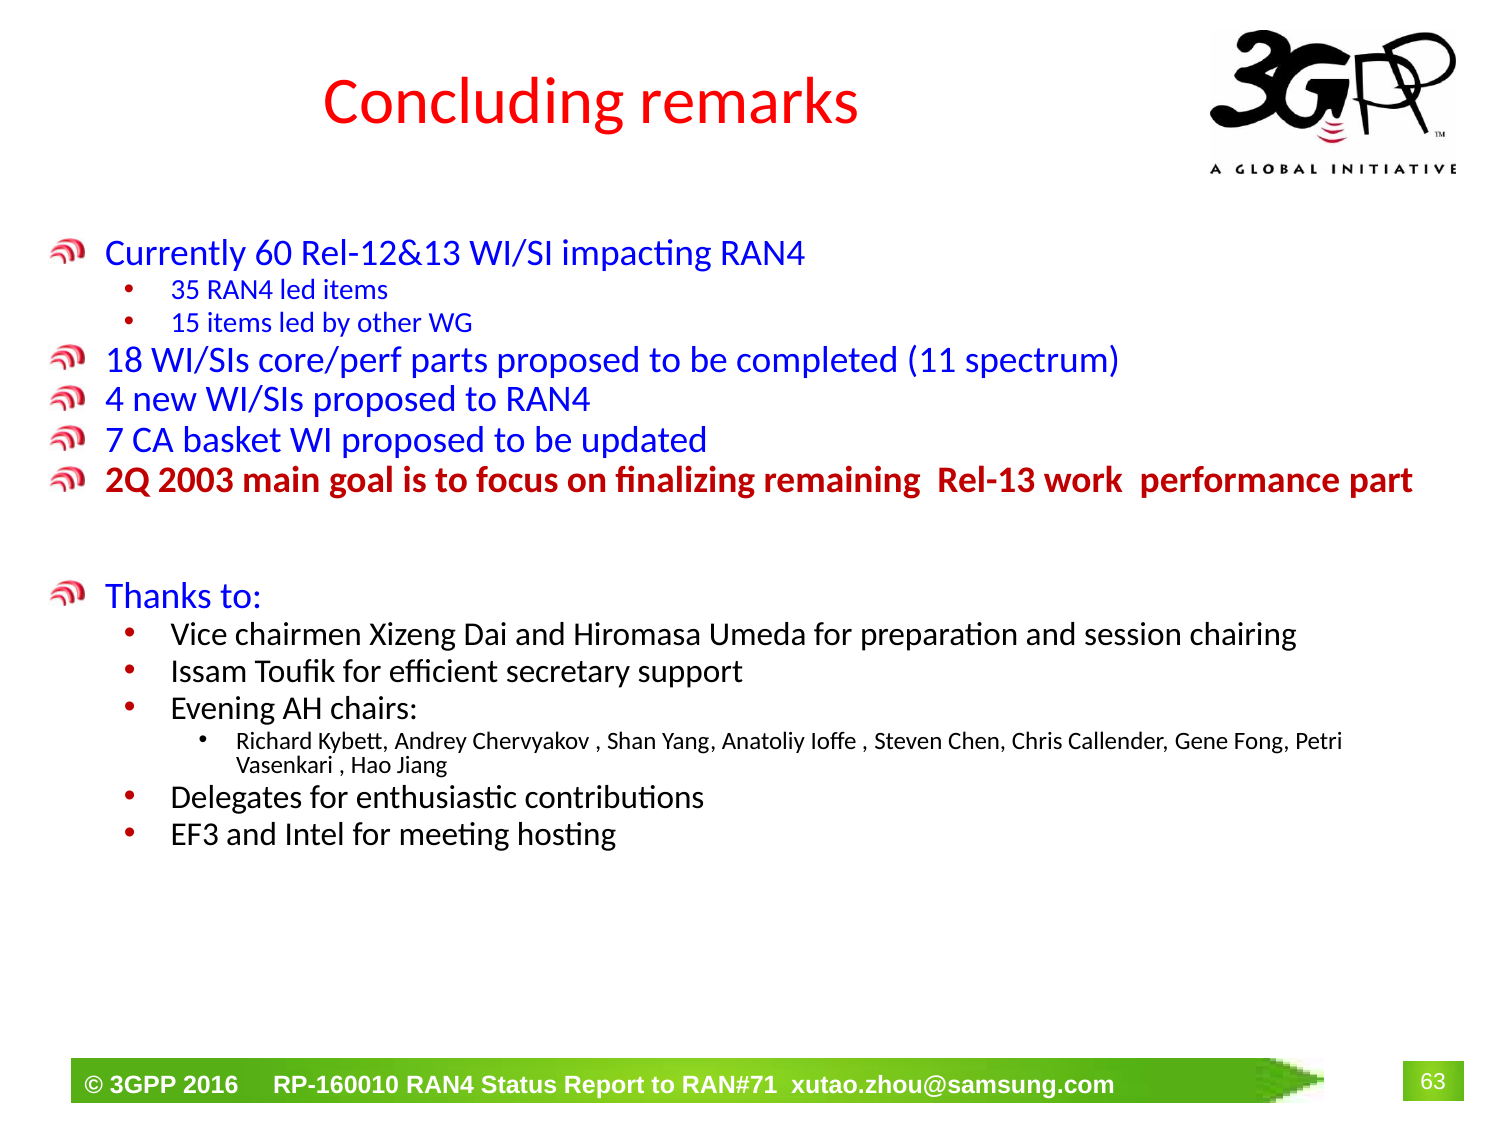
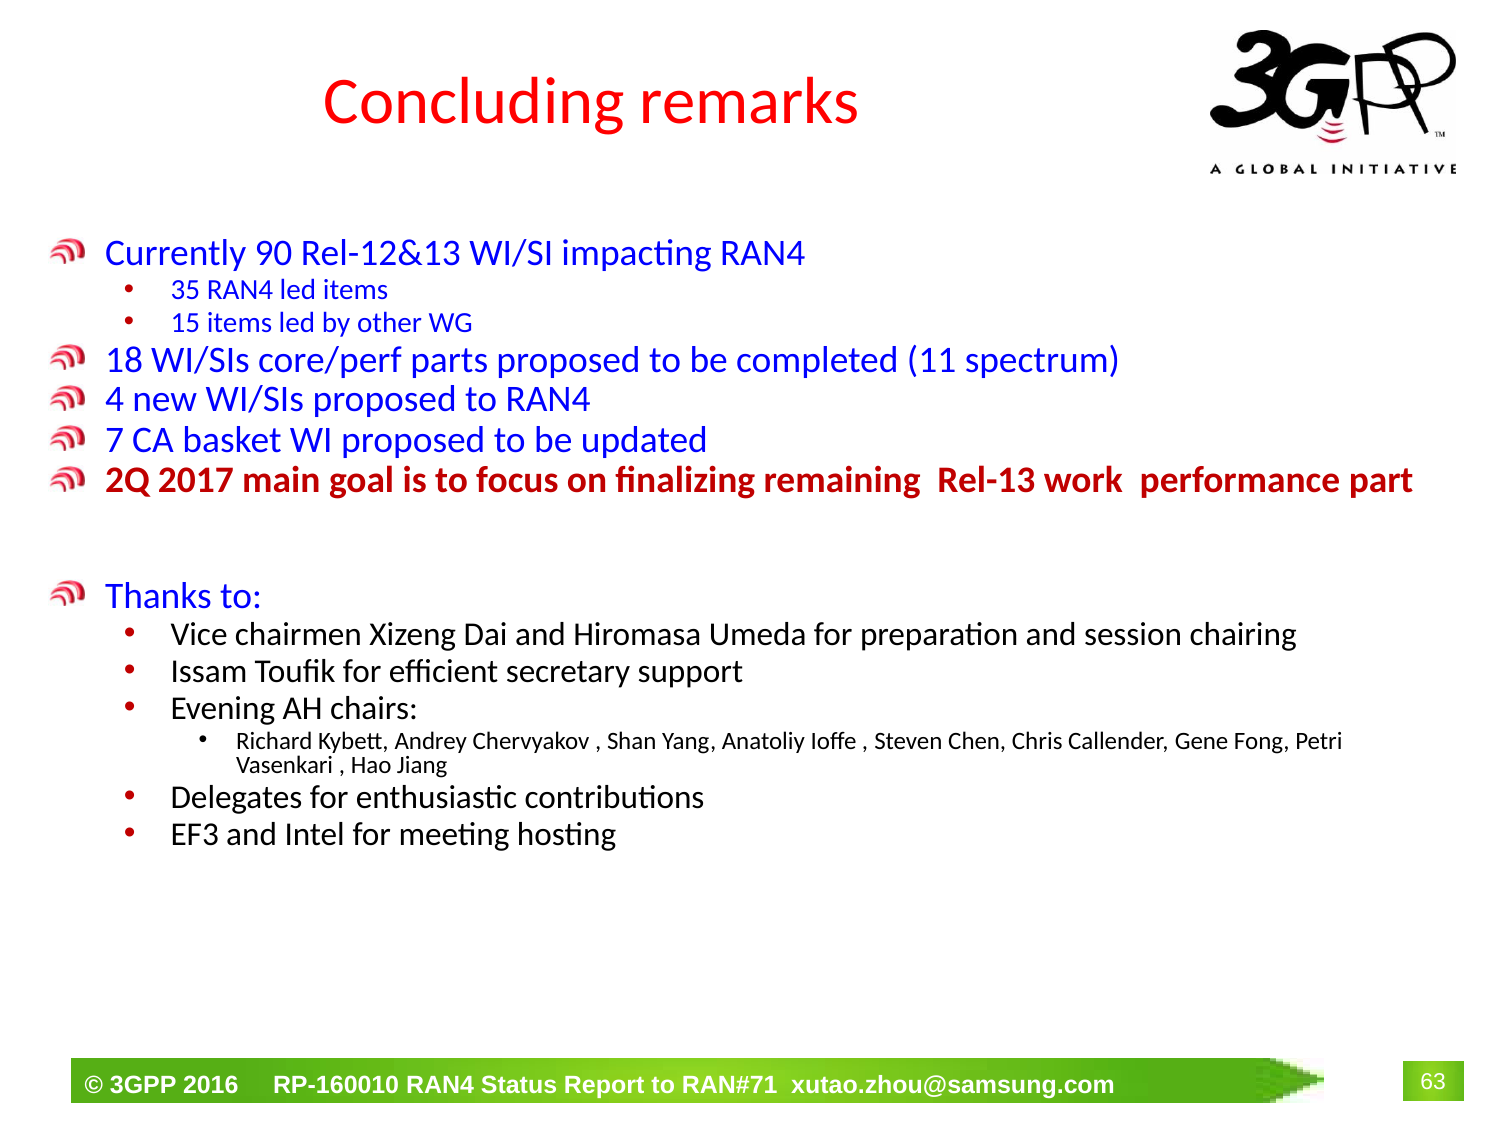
60: 60 -> 90 (273, 254)
2003: 2003 -> 2017 (196, 480)
